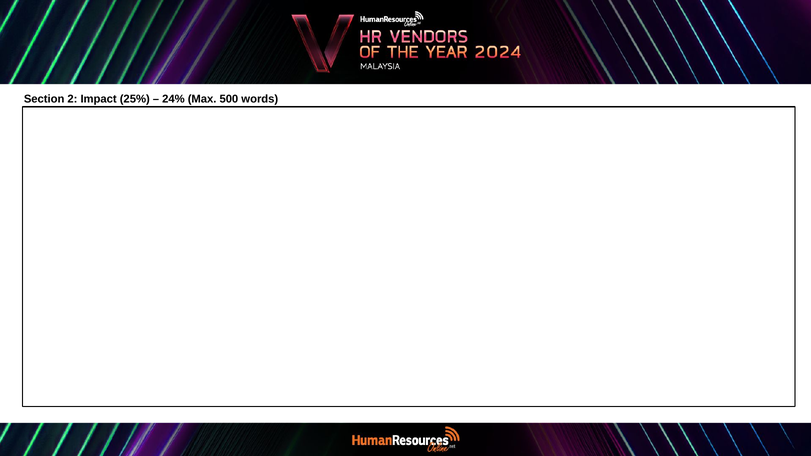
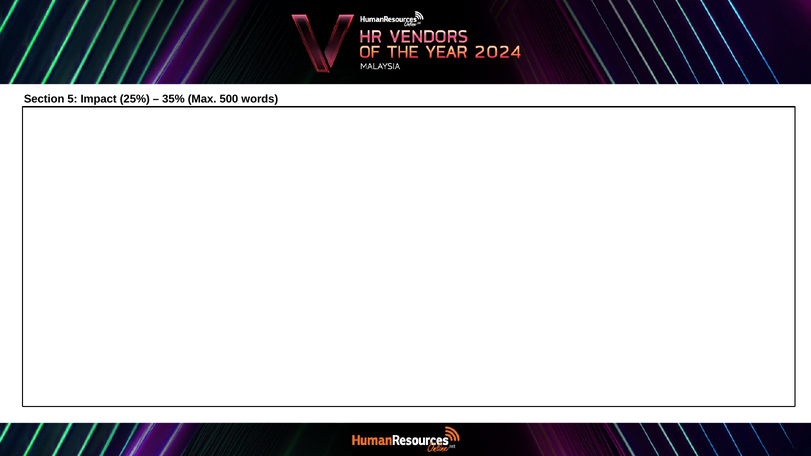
2: 2 -> 5 (72, 99)
24%: 24% -> 35% (173, 99)
